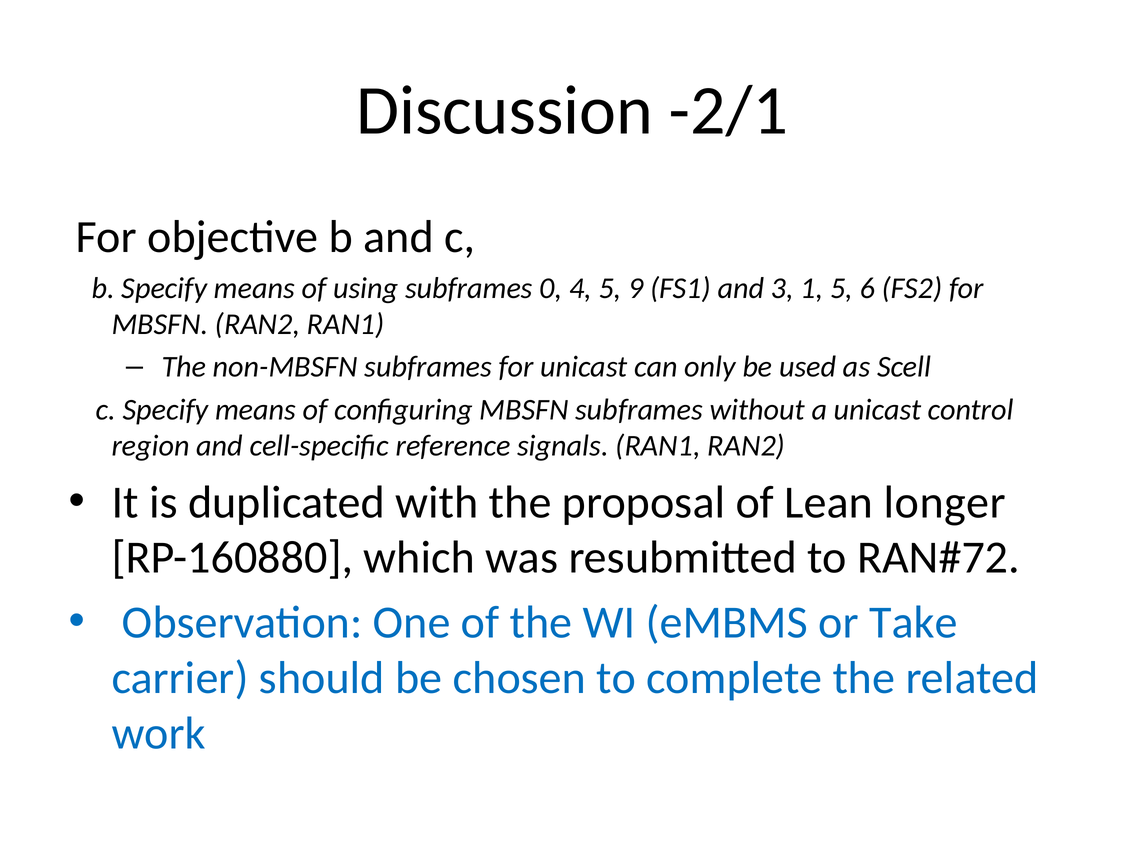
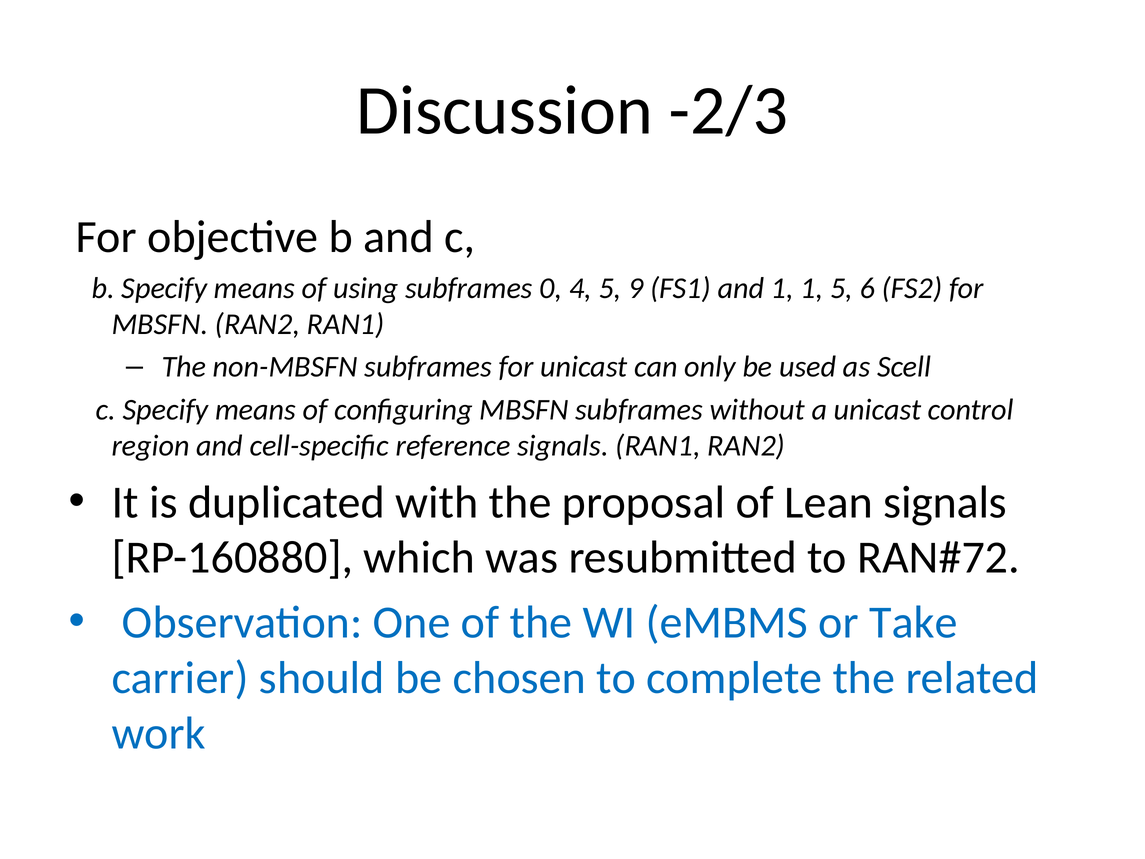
-2/1: -2/1 -> -2/3 (729, 111)
and 3: 3 -> 1 (782, 288)
Lean longer: longer -> signals (945, 502)
